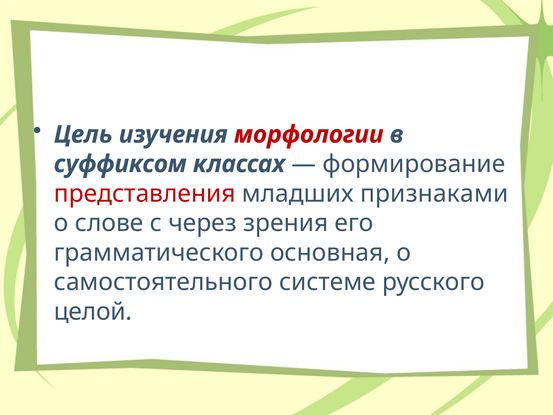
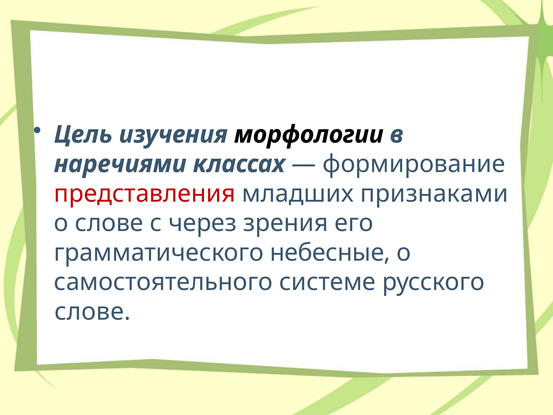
морфологии colour: red -> black (309, 134)
суффиксом: суффиксом -> наречиями (120, 164)
основная: основная -> небесные (330, 252)
целой: целой -> слове (93, 311)
